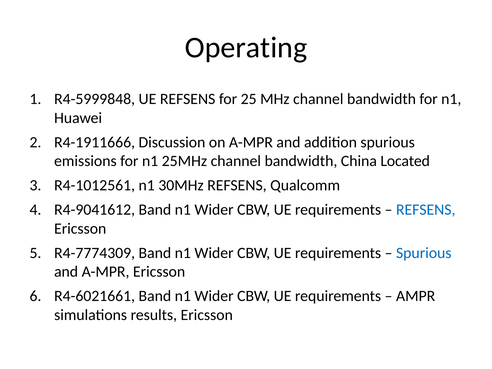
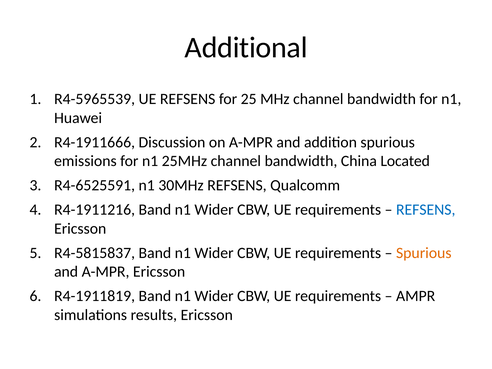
Operating: Operating -> Additional (246, 48)
R4-5999848: R4-5999848 -> R4-5965539 (95, 99)
R4-1012561: R4-1012561 -> R4-6525591 (95, 185)
R4-9041612: R4-9041612 -> R4-1911216 (95, 210)
R4-7774309: R4-7774309 -> R4-5815837 (95, 253)
Spurious colour: blue -> orange (424, 253)
R4-6021661: R4-6021661 -> R4-1911819 (95, 296)
